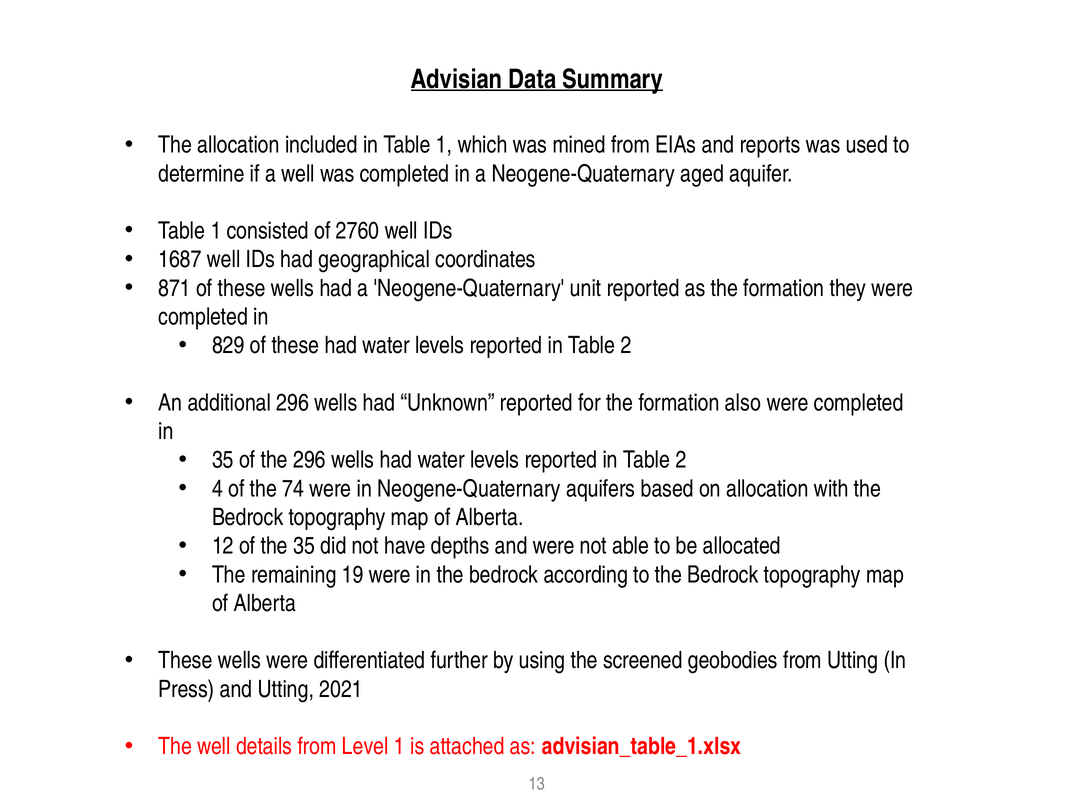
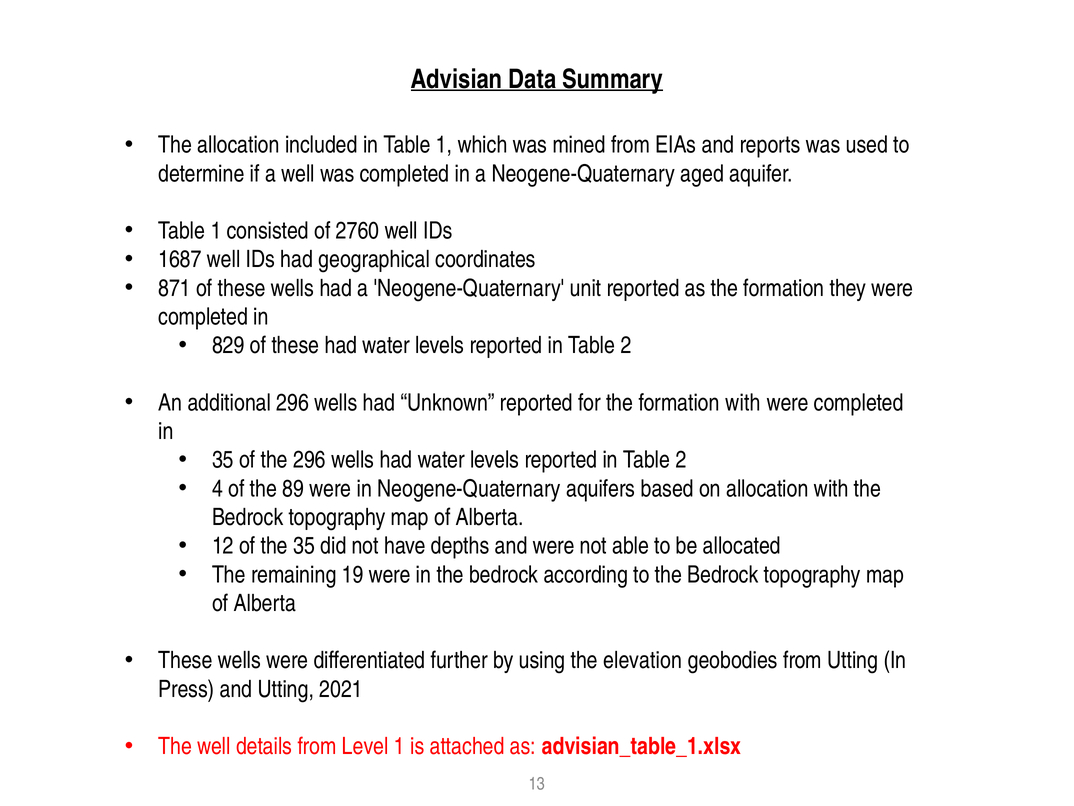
formation also: also -> with (743, 403)
74: 74 -> 89 (293, 488)
screened: screened -> elevation (643, 660)
